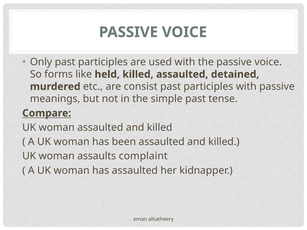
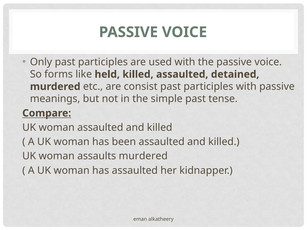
assaults complaint: complaint -> murdered (143, 156)
